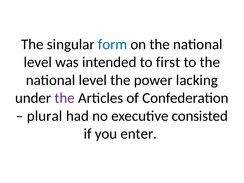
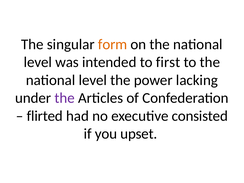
form colour: blue -> orange (113, 44)
plural: plural -> flirted (45, 116)
enter: enter -> upset (139, 134)
